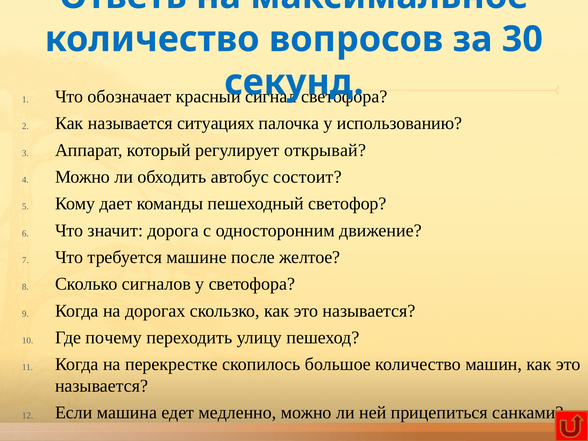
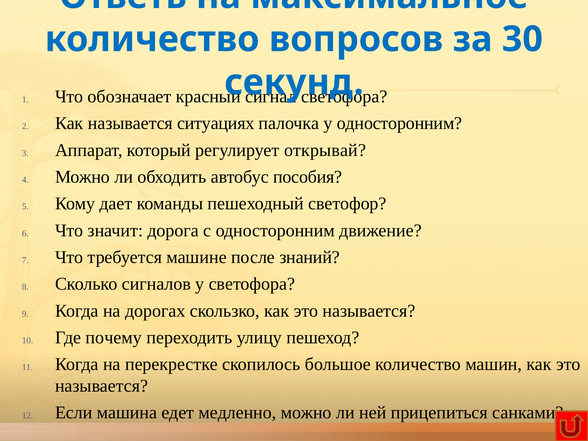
у использованию: использованию -> односторонним (399, 123)
состоит: состоит -> пособия (308, 177)
желтое: желтое -> знаний (310, 257)
